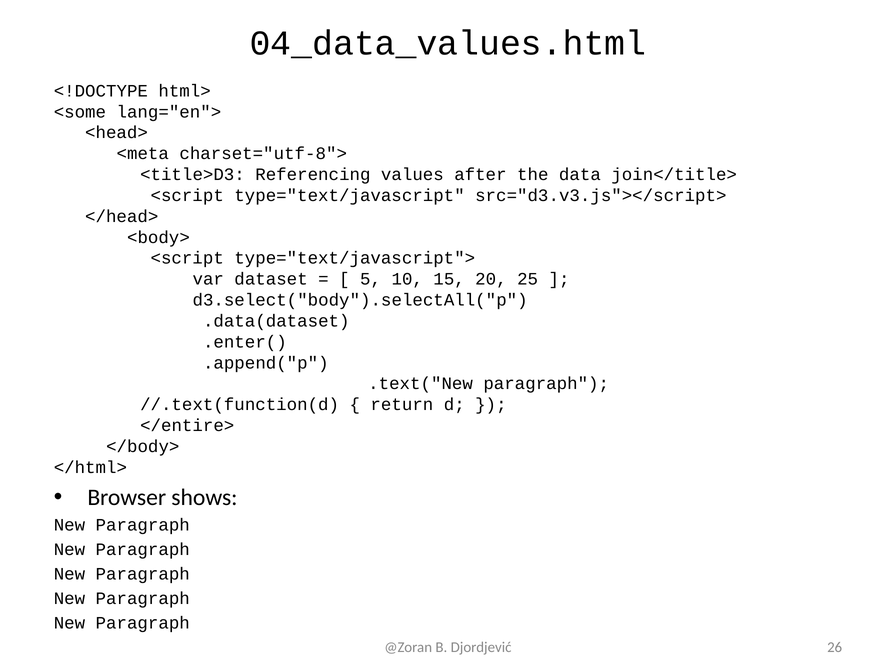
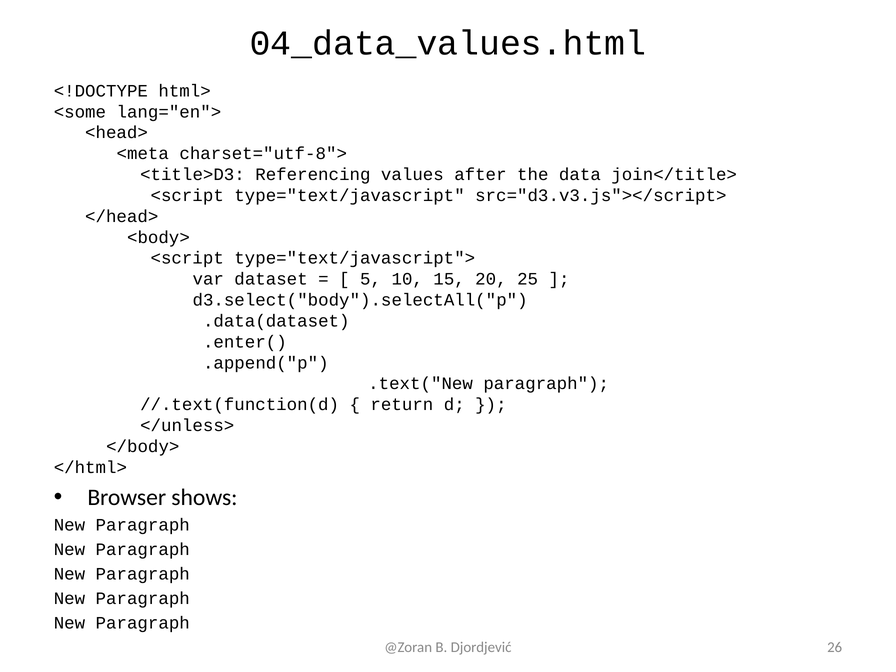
</entire>: </entire> -> </unless> (187, 426)
